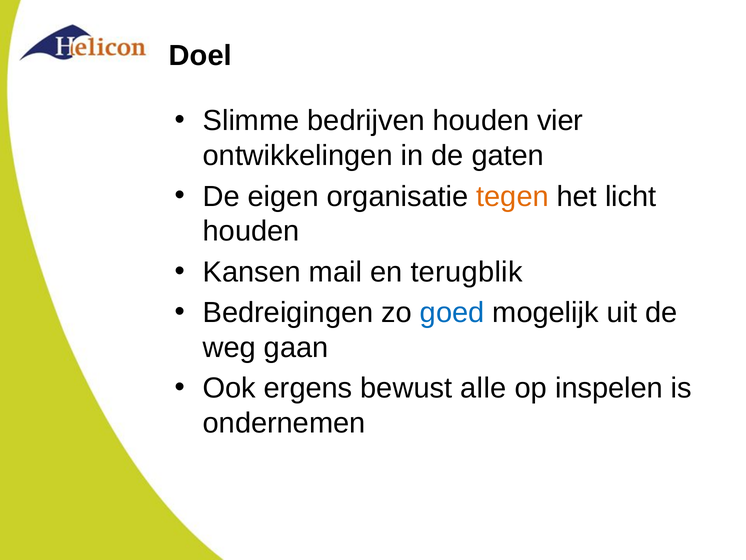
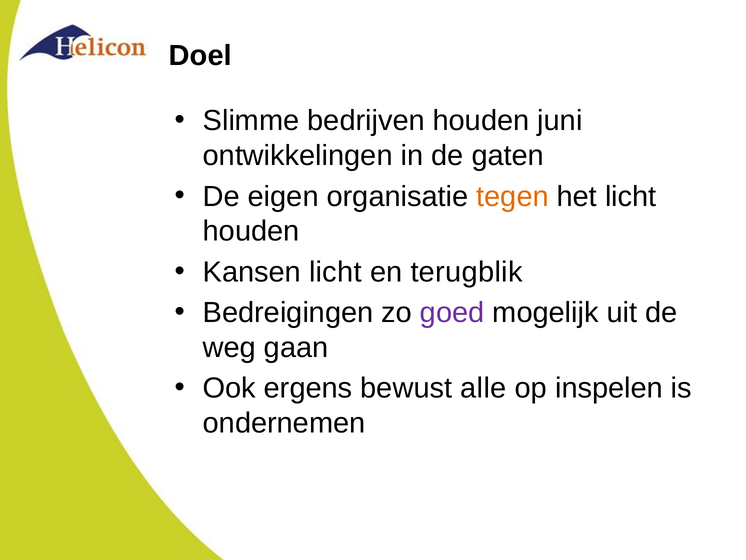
vier: vier -> juni (560, 121)
Kansen mail: mail -> licht (335, 272)
goed colour: blue -> purple (452, 312)
